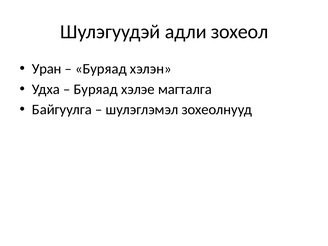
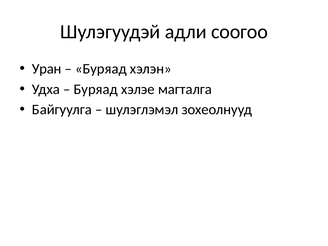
зохеол: зохеол -> соогоо (240, 32)
